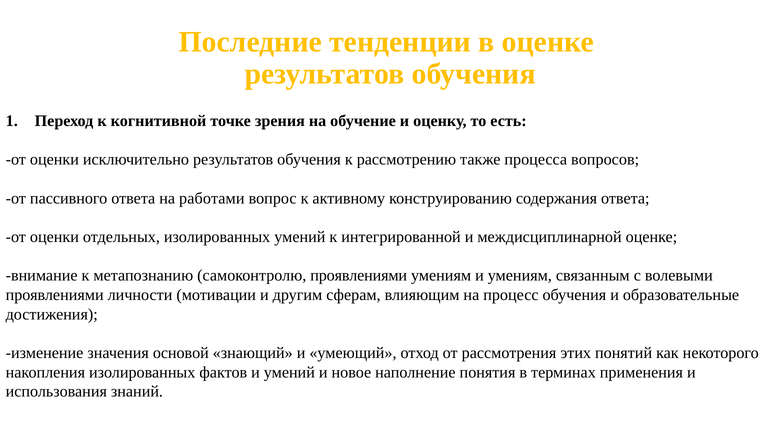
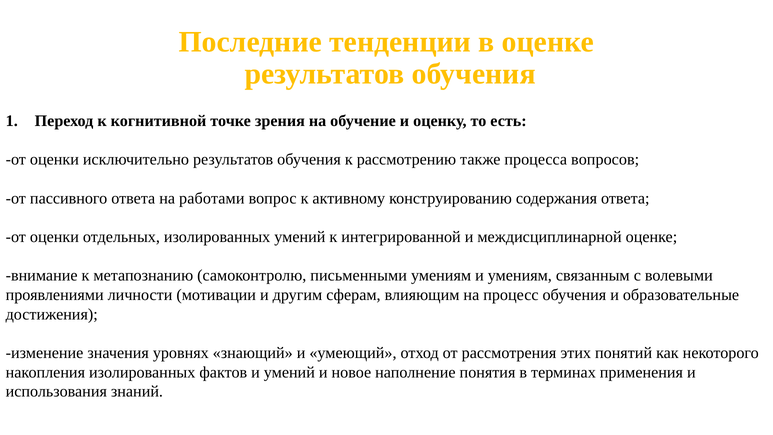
самоконтролю проявлениями: проявлениями -> письменными (359, 275)
основой: основой -> уровнях (181, 353)
